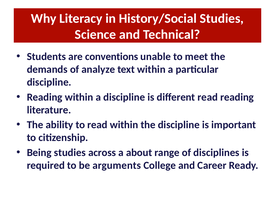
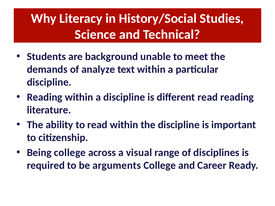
conventions: conventions -> background (112, 57)
Being studies: studies -> college (70, 153)
about: about -> visual (139, 153)
